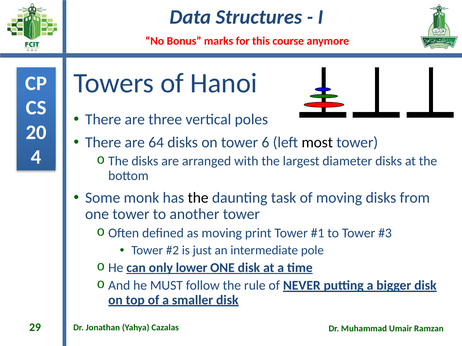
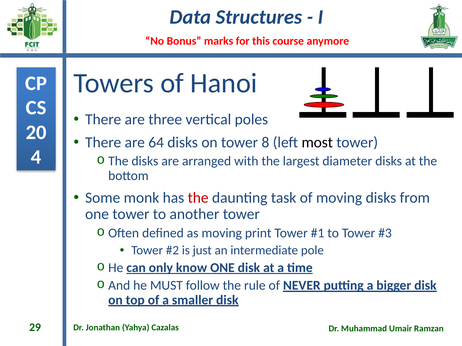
6: 6 -> 8 (265, 143)
the colour: black -> red (198, 198)
lower: lower -> know (192, 268)
